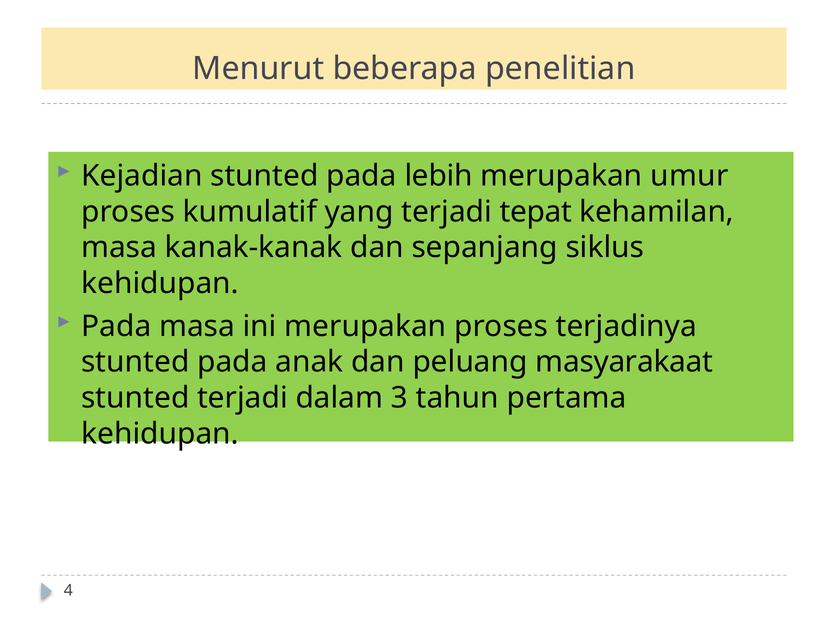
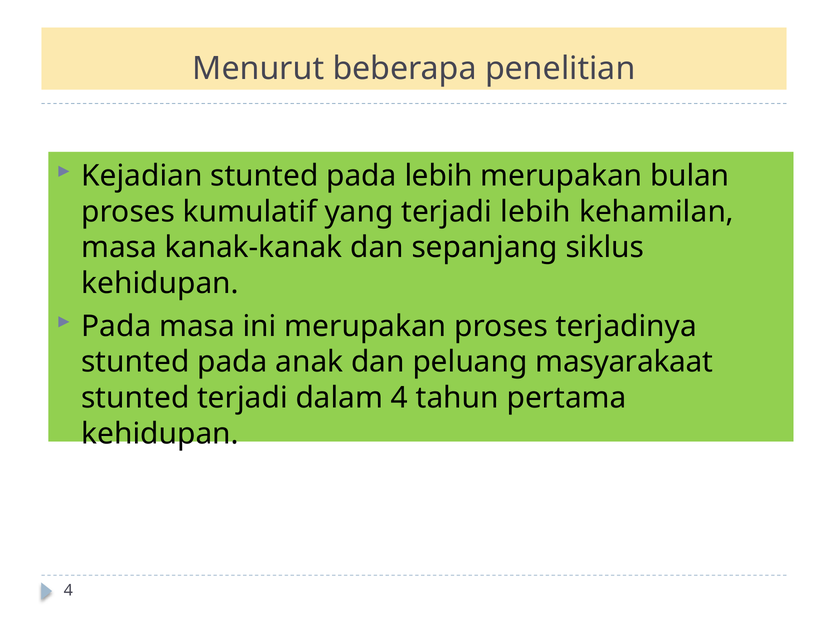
umur: umur -> bulan (690, 176)
terjadi tepat: tepat -> lebih (535, 212)
dalam 3: 3 -> 4 (400, 398)
